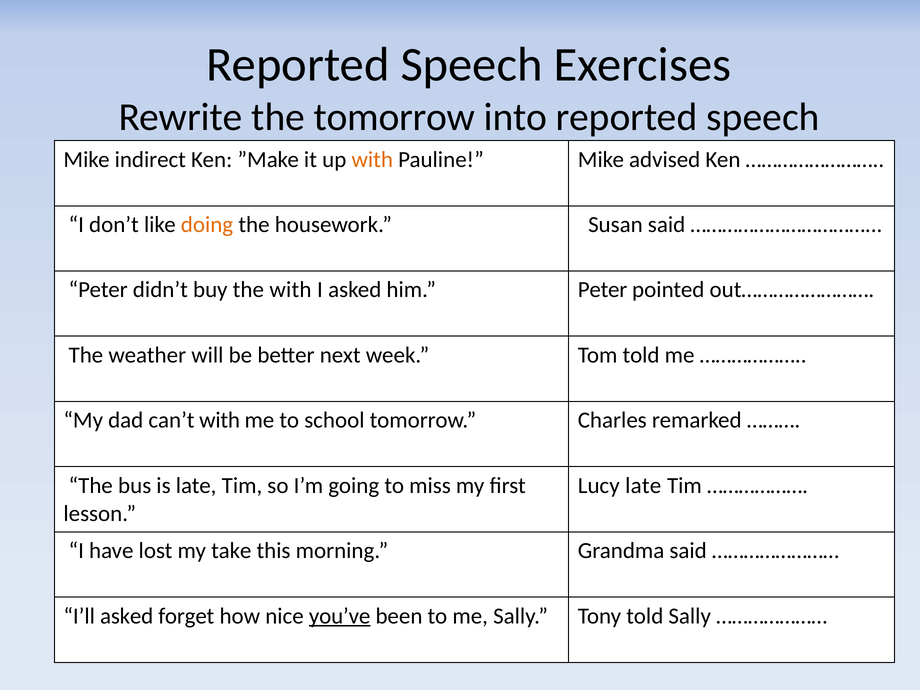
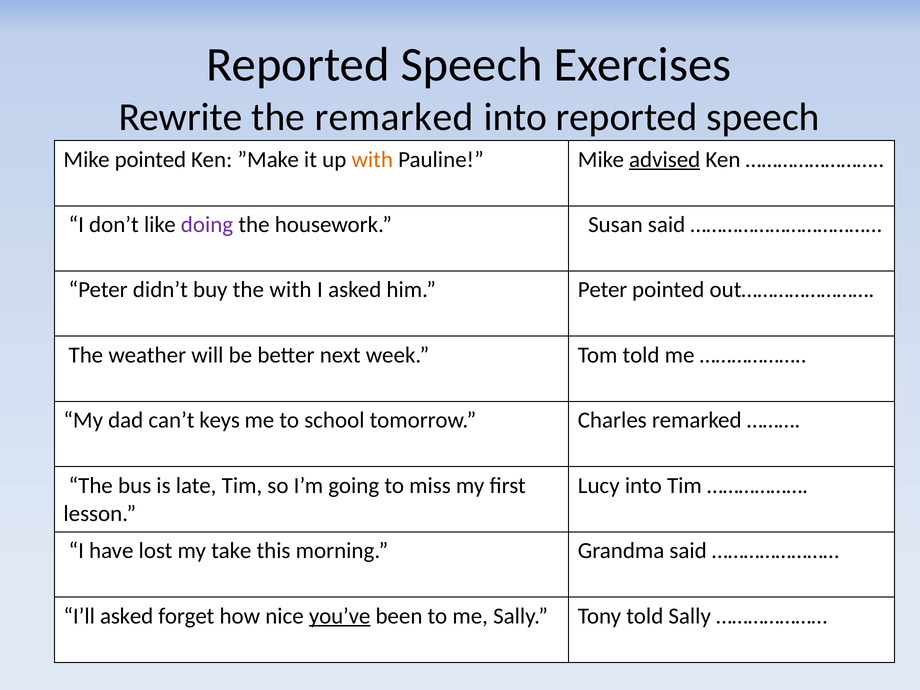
the tomorrow: tomorrow -> remarked (394, 117)
Mike indirect: indirect -> pointed (150, 159)
advised underline: none -> present (665, 159)
doing colour: orange -> purple (207, 225)
can’t with: with -> keys (220, 420)
Lucy late: late -> into (643, 486)
